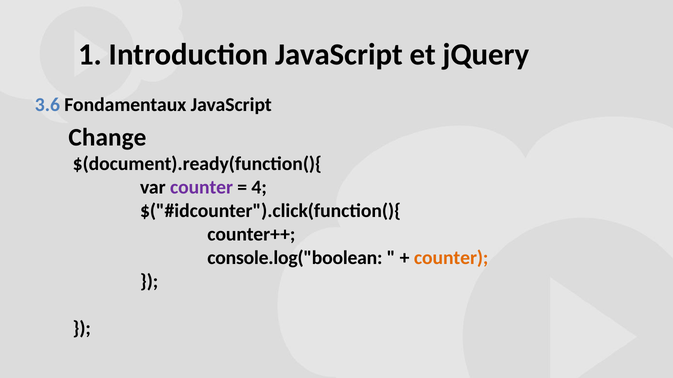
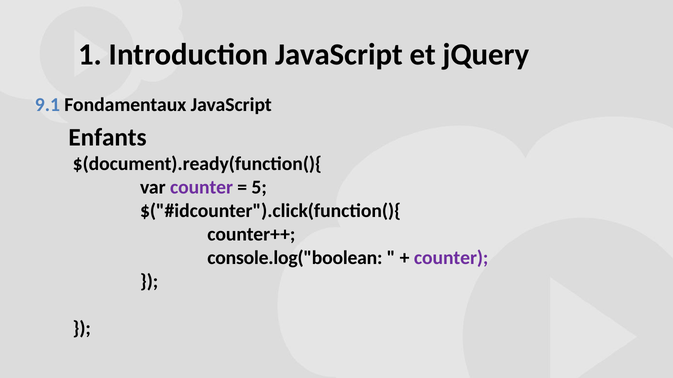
3.6: 3.6 -> 9.1 (47, 105)
Change: Change -> Enfants (108, 137)
4: 4 -> 5 (259, 188)
counter colour: orange -> purple (451, 258)
